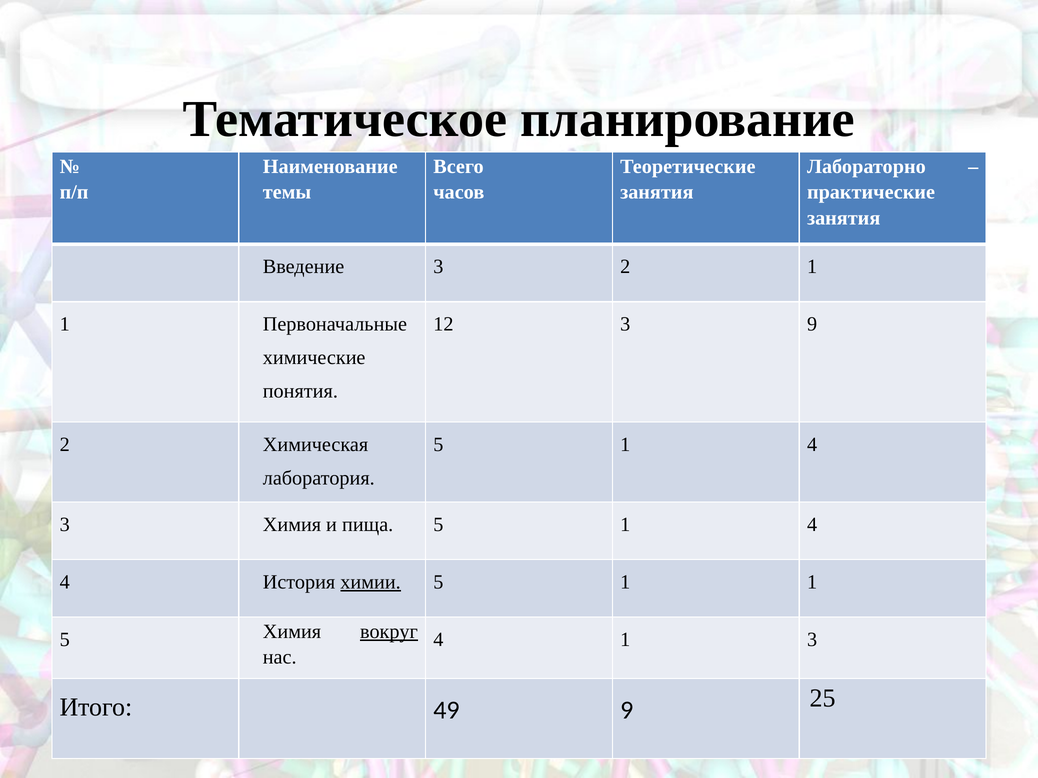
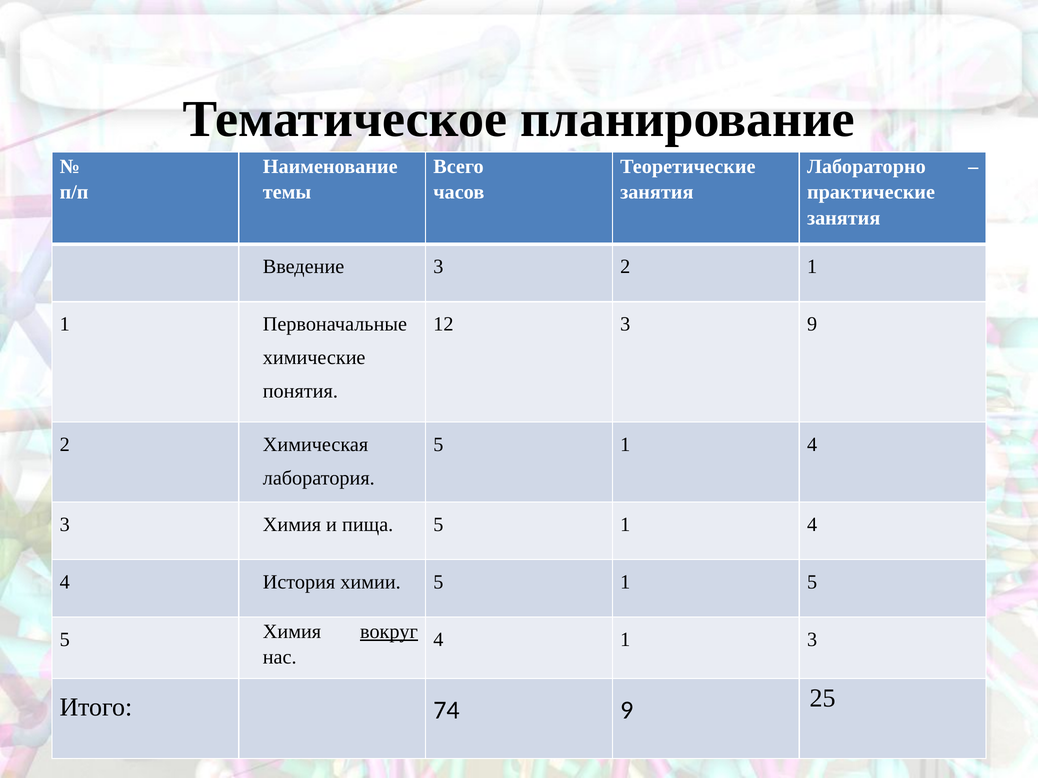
химии underline: present -> none (371, 582)
5 1 1: 1 -> 5 (812, 582)
49: 49 -> 74 (446, 711)
